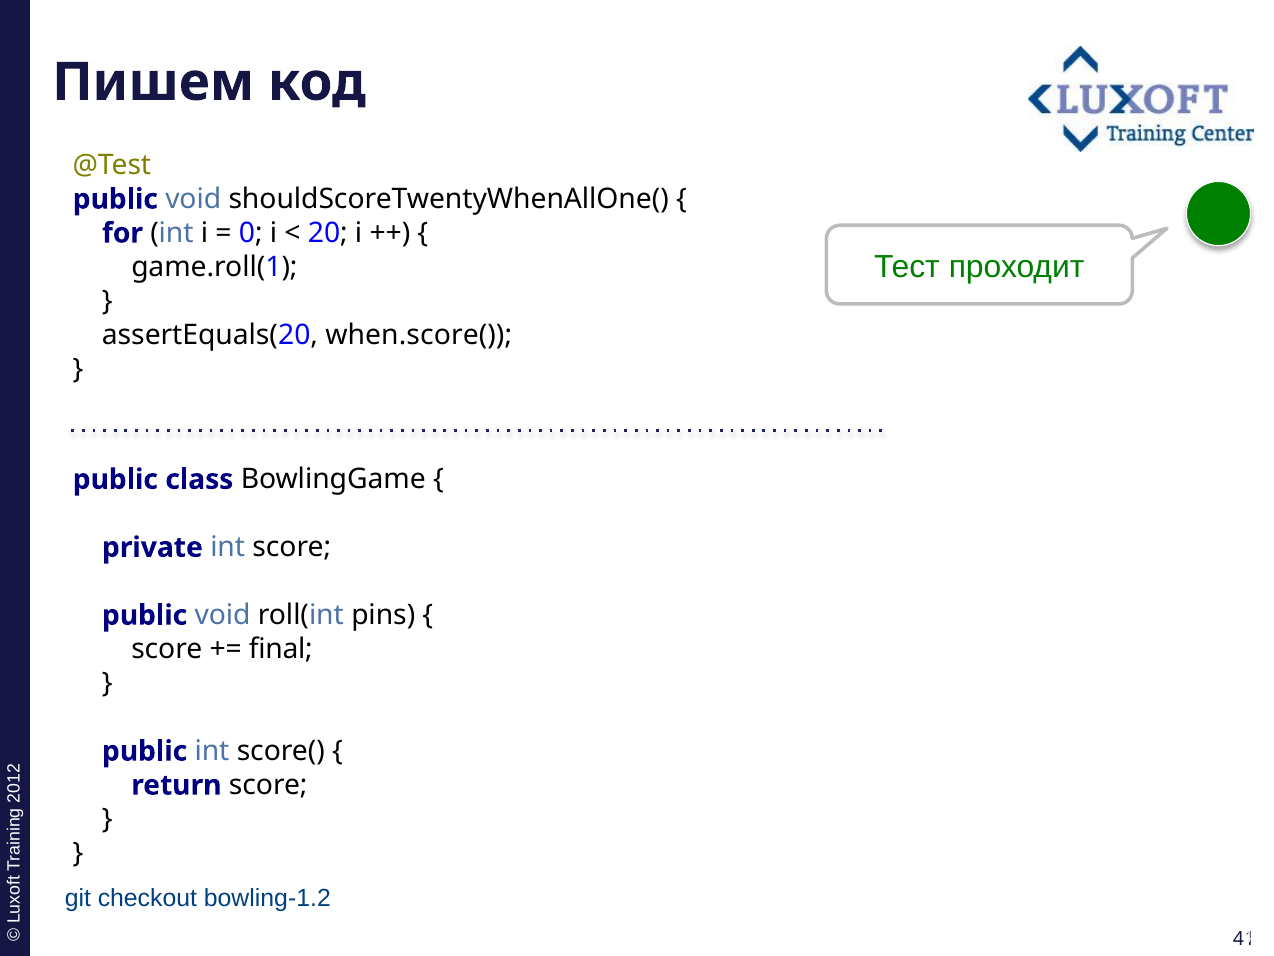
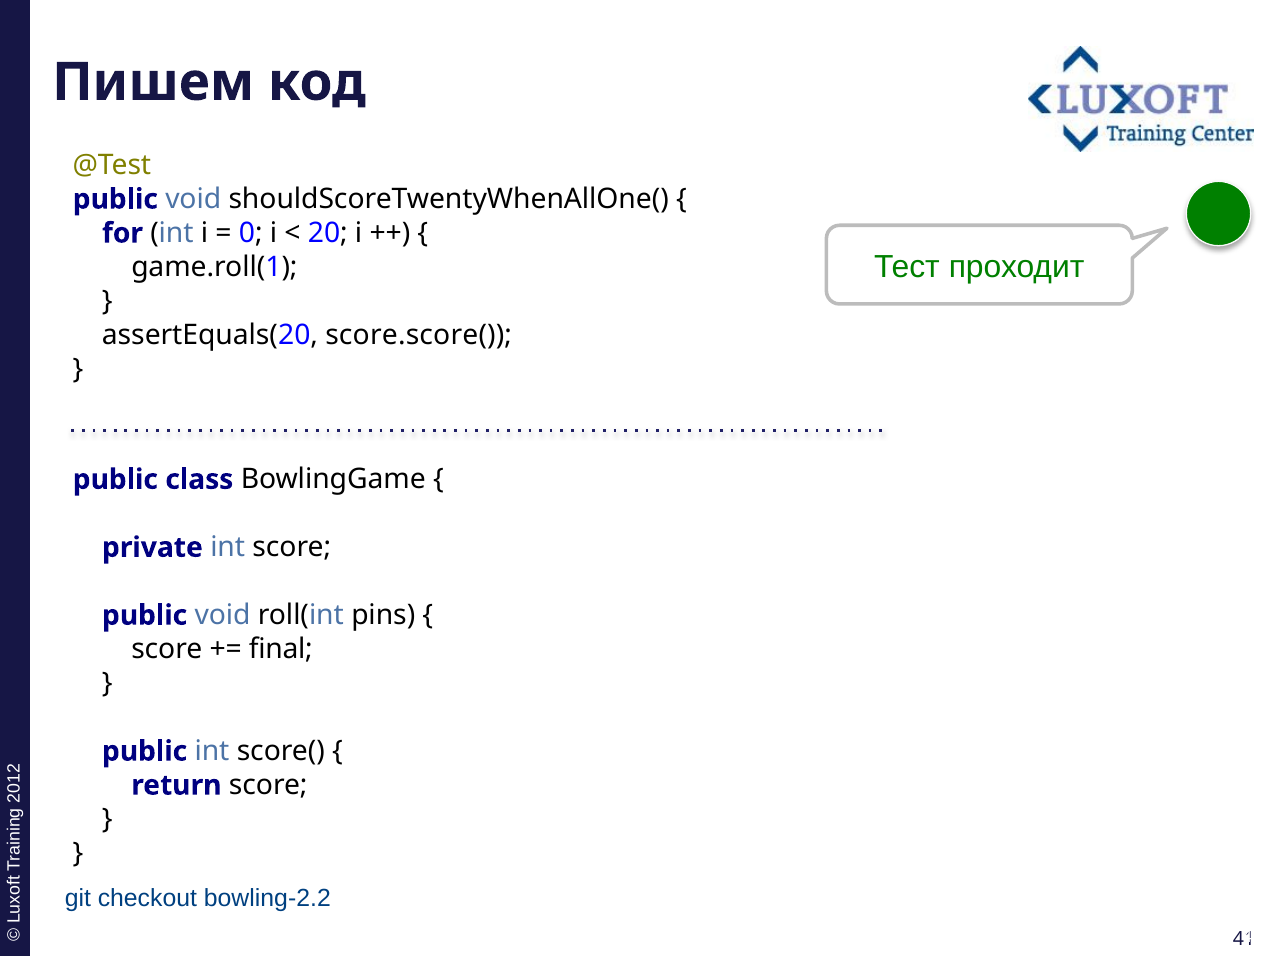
when.score(: when.score( -> score.score( (419, 335)
bowling-1.2: bowling-1.2 -> bowling-2.2 (267, 898)
